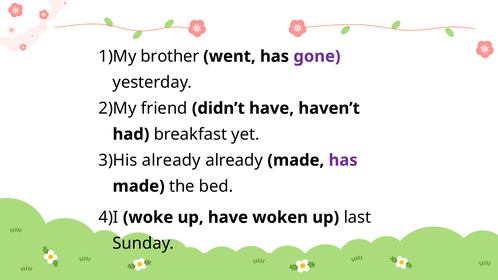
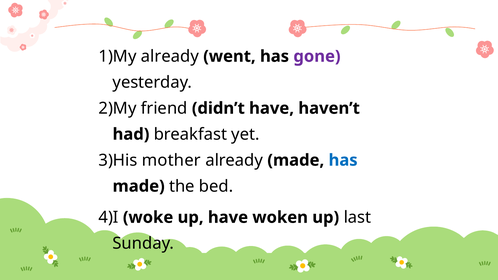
brother: brother -> already (170, 56)
already: already -> mother (171, 160)
has colour: purple -> blue (343, 160)
